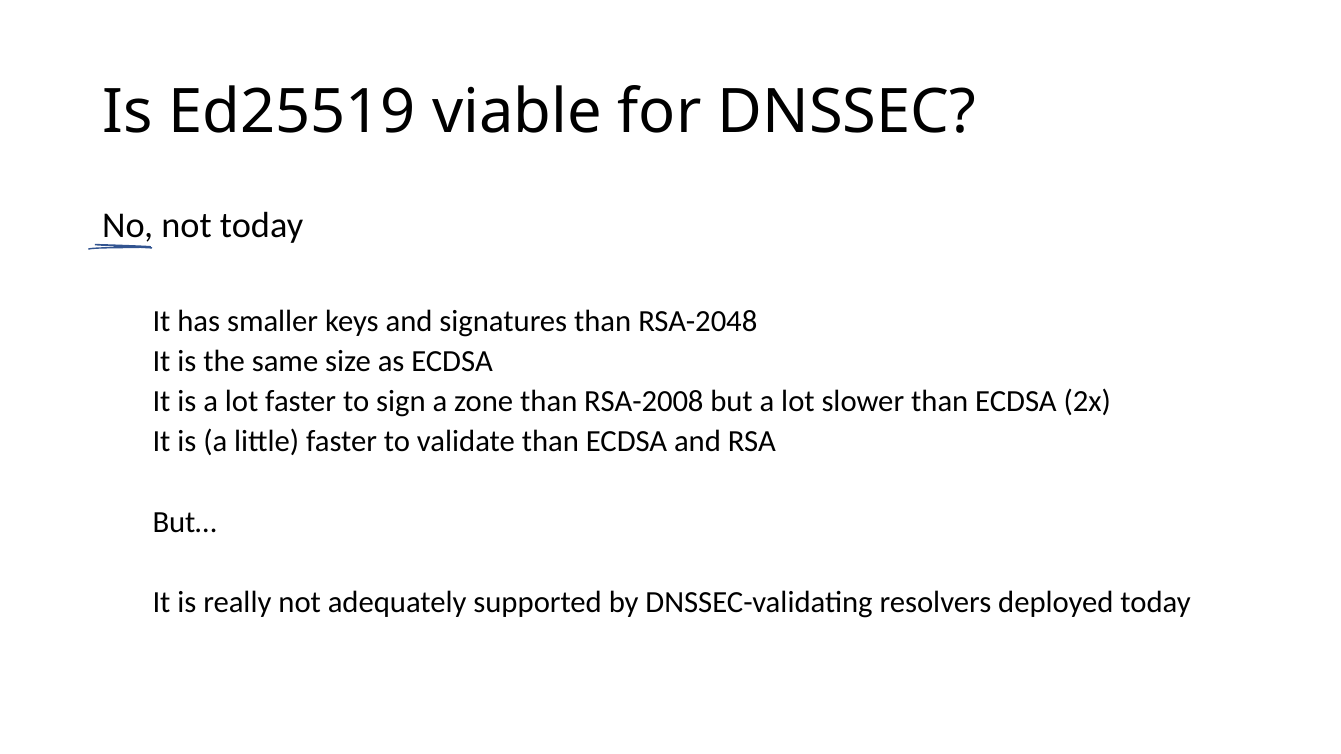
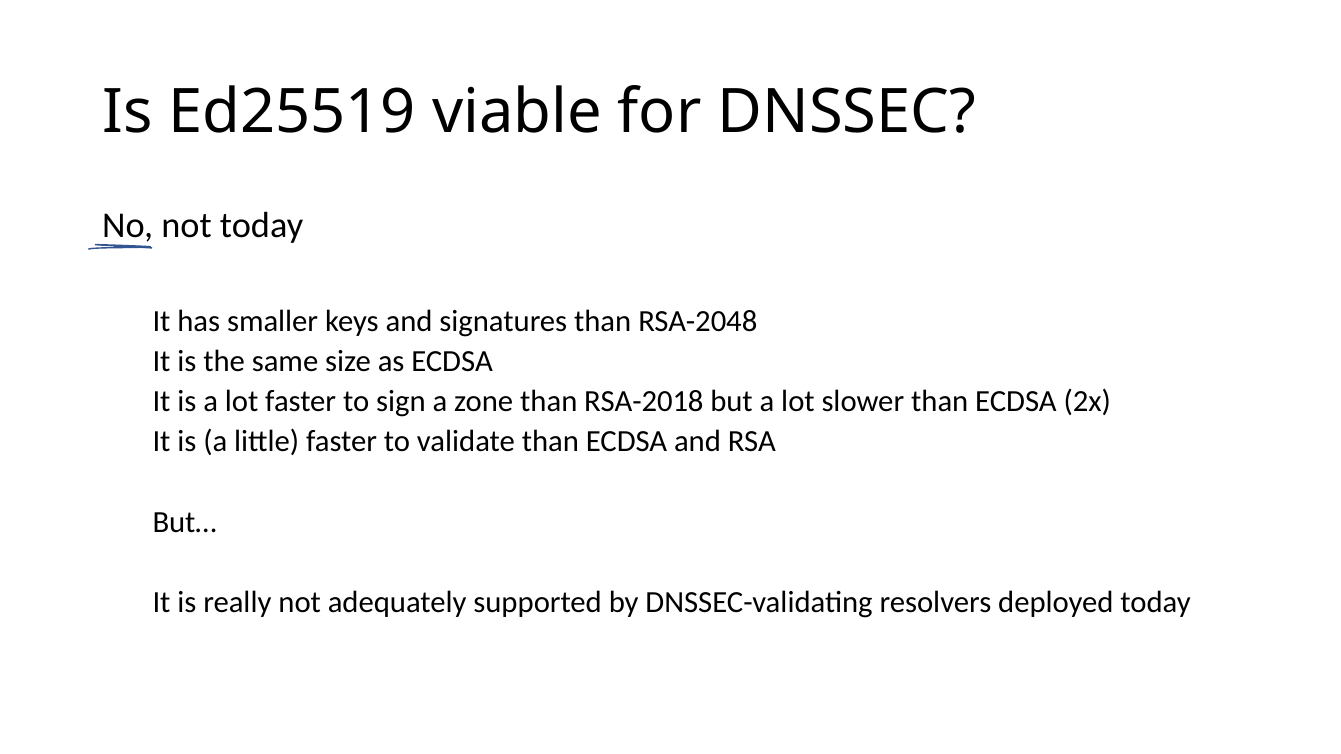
RSA-2008: RSA-2008 -> RSA-2018 (644, 402)
